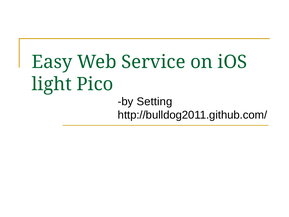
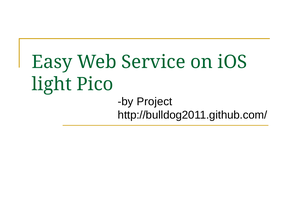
Setting: Setting -> Project (154, 101)
